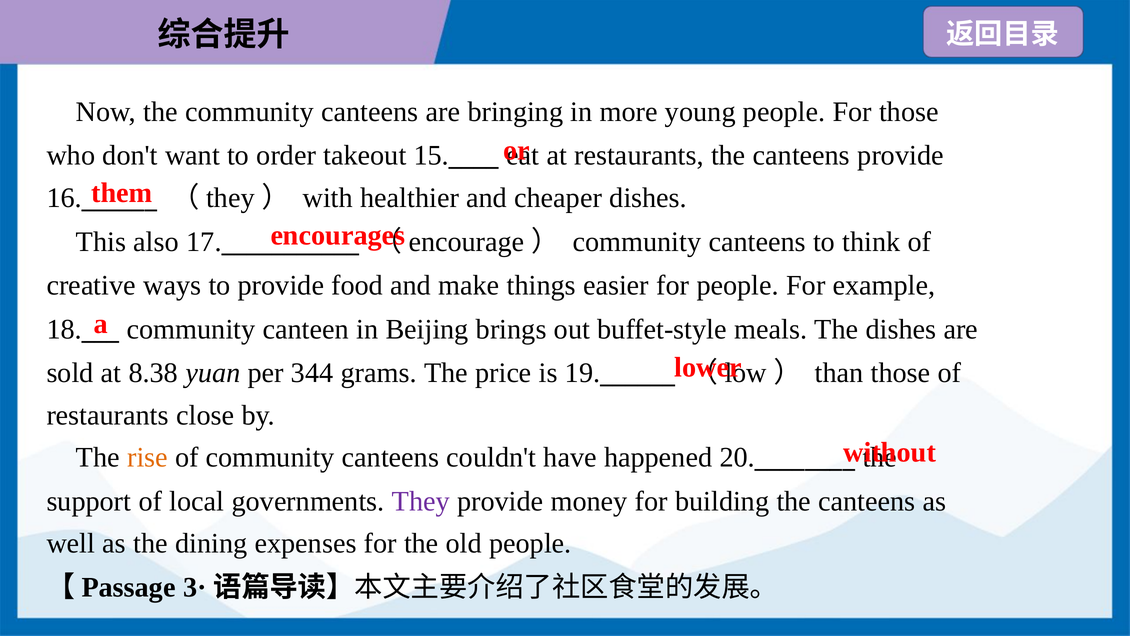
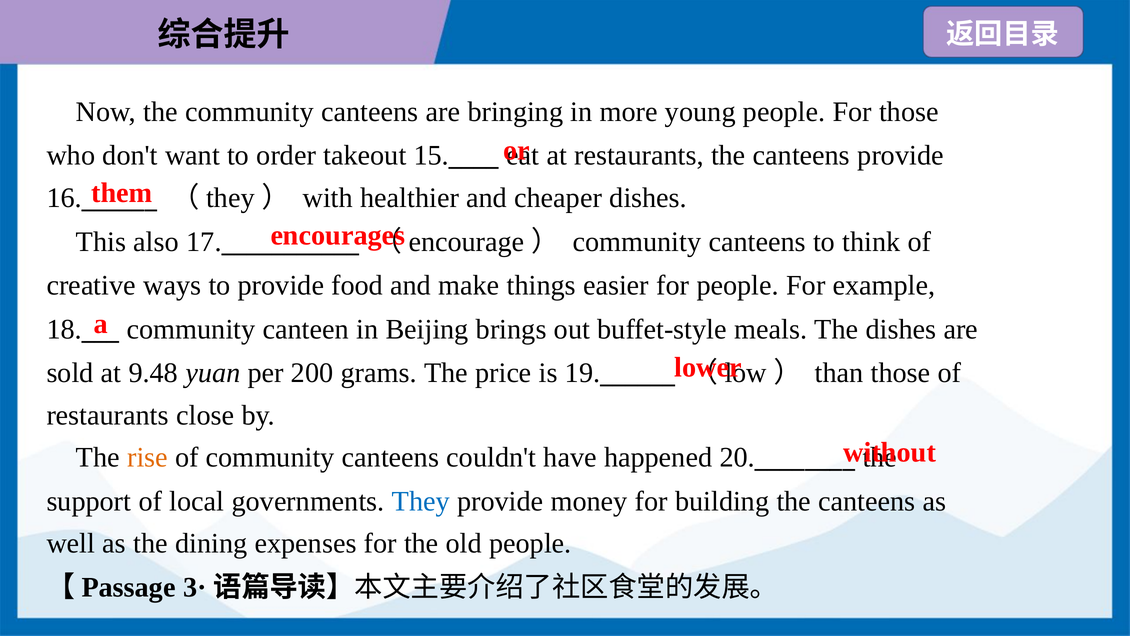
8.38: 8.38 -> 9.48 (153, 373)
344: 344 -> 200 (312, 373)
They colour: purple -> blue (421, 501)
